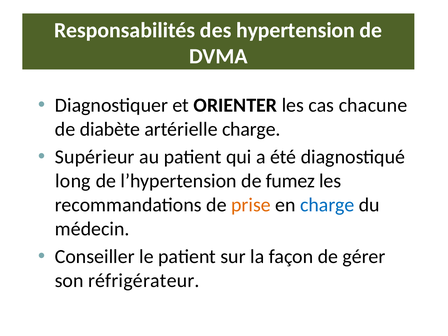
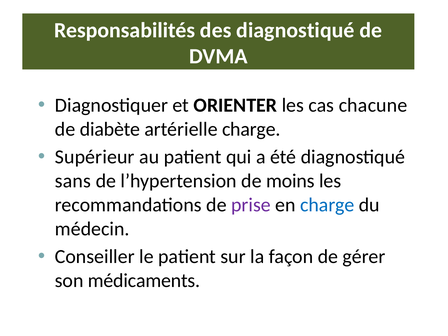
des hypertension: hypertension -> diagnostiqué (295, 30)
long: long -> sans (73, 181)
fumez: fumez -> moins (290, 181)
prise colour: orange -> purple (251, 205)
réfrigérateur: réfrigérateur -> médicaments (144, 281)
